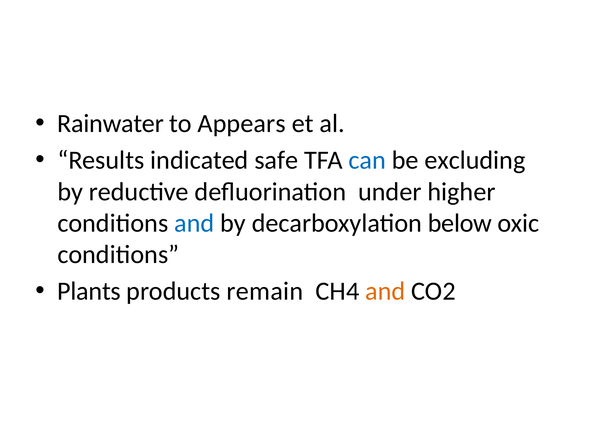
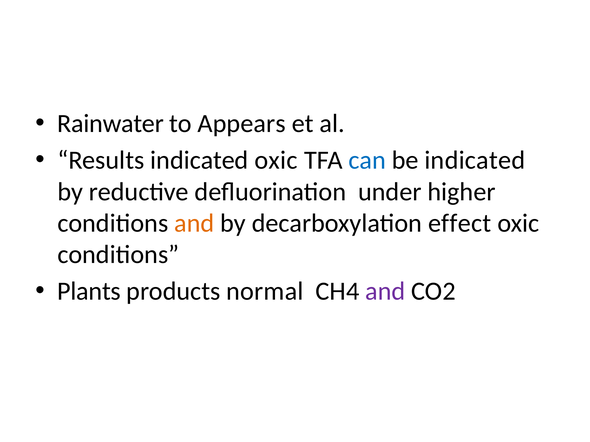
indicated safe: safe -> oxic (276, 160)
be excluding: excluding -> indicated (475, 160)
and colour: blue -> orange (194, 223)
below: below -> effect (460, 223)
remain: remain -> normal (265, 292)
and colour: orange -> purple (385, 292)
